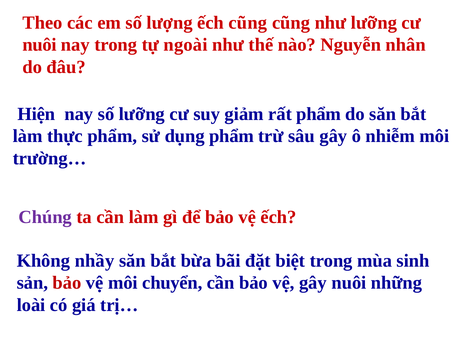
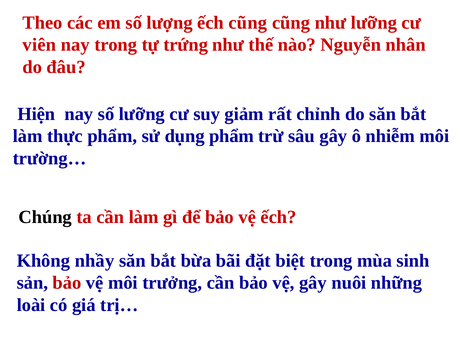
nuôi: nuôi -> viên (39, 45)
ngoài: ngoài -> trứng (186, 45)
rất phẩm: phẩm -> chỉnh (319, 114)
Chúng colour: purple -> black (45, 217)
chuyển: chuyển -> trưởng (172, 283)
